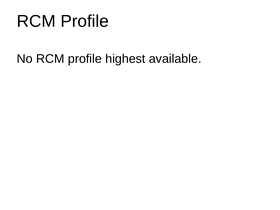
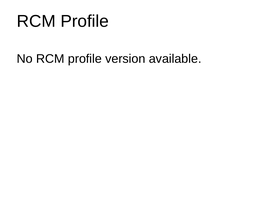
highest: highest -> version (125, 59)
